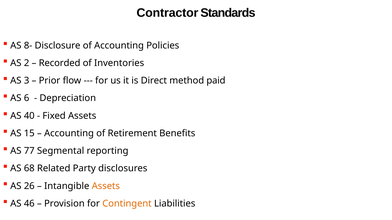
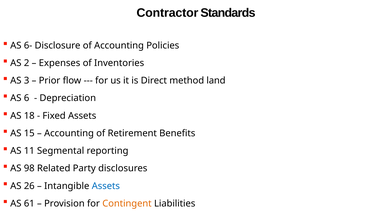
8-: 8- -> 6- (28, 46)
Recorded: Recorded -> Expenses (60, 63)
paid: paid -> land (216, 81)
40: 40 -> 18 (29, 116)
77: 77 -> 11 (29, 151)
68: 68 -> 98 (29, 169)
Assets colour: orange -> blue (106, 186)
46: 46 -> 61 (29, 204)
